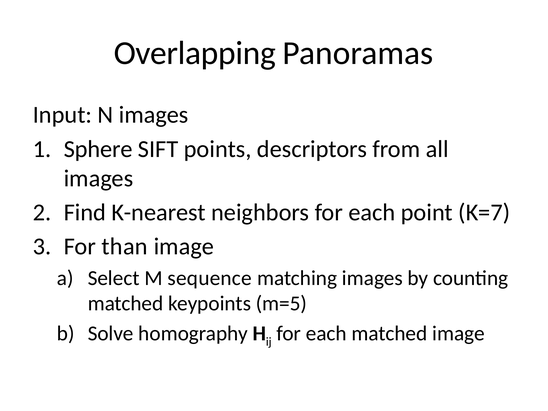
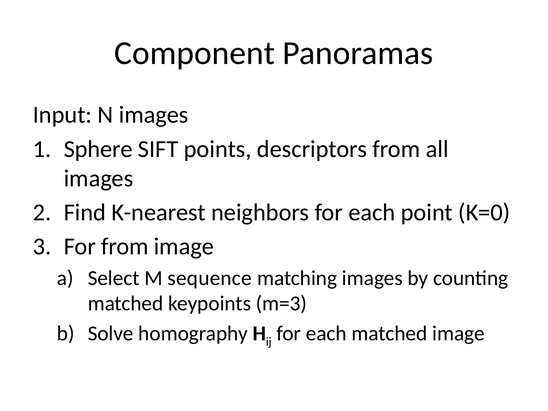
Overlapping: Overlapping -> Component (195, 53)
K=7: K=7 -> K=0 (484, 212)
For than: than -> from (125, 247)
m=5: m=5 -> m=3 (281, 304)
